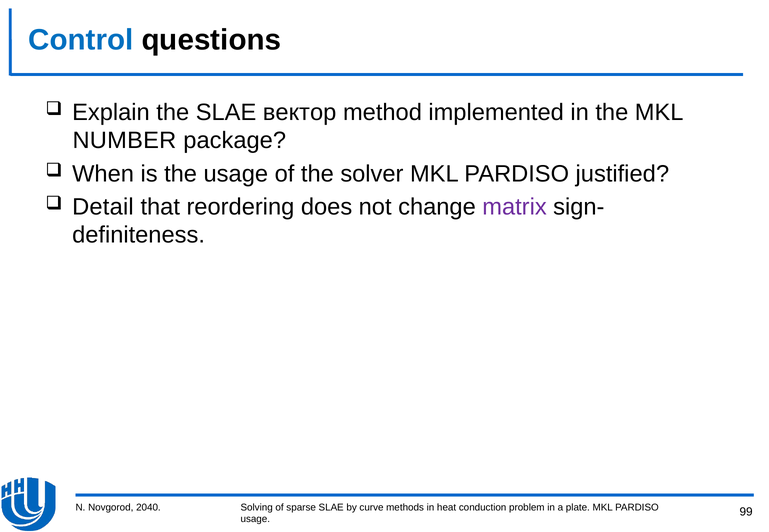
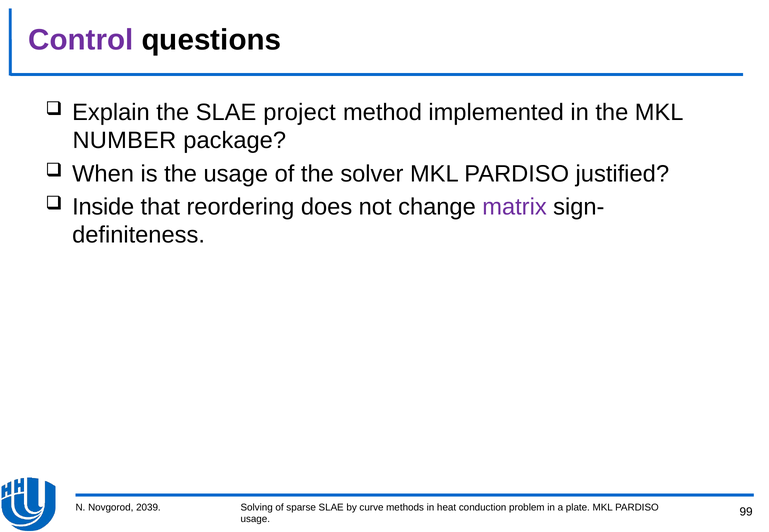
Control colour: blue -> purple (81, 40)
вектор: вектор -> project (300, 112)
Detail: Detail -> Inside (103, 207)
2040: 2040 -> 2039 (148, 508)
